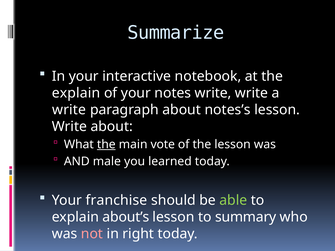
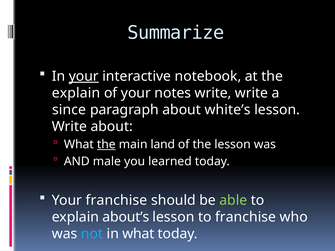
your underline: none -> present (84, 76)
write: write -> since (69, 110)
notes’s: notes’s -> white’s (228, 110)
vote: vote -> land (163, 145)
to summary: summary -> franchise (246, 217)
not colour: pink -> light blue (92, 234)
in right: right -> what (138, 234)
